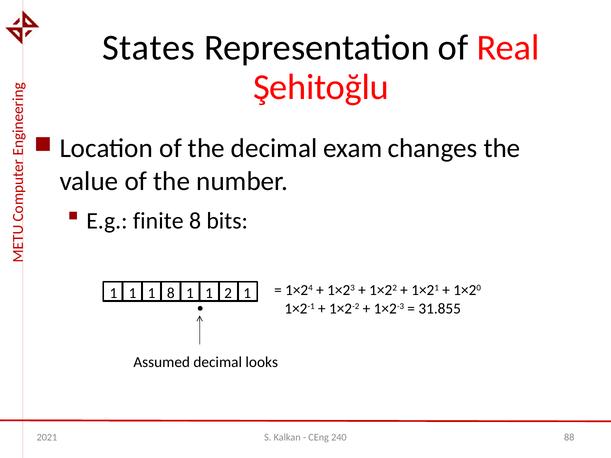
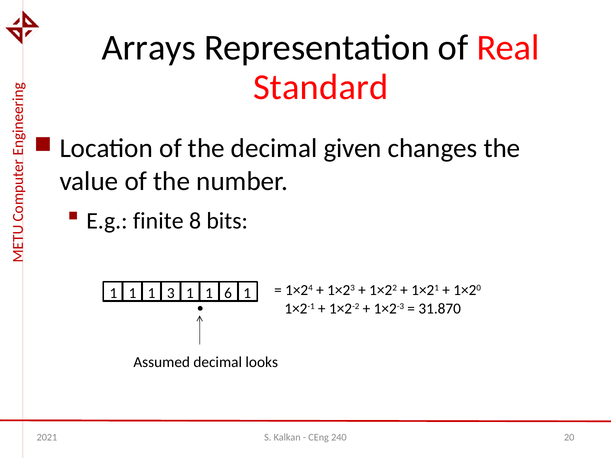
States: States -> Arrays (149, 48)
Şehitoğlu: Şehitoğlu -> Standard (321, 87)
exam: exam -> given (353, 149)
1 8: 8 -> 3 (171, 293)
2: 2 -> 6 (228, 293)
31.855: 31.855 -> 31.870 (440, 309)
88: 88 -> 20 (569, 438)
